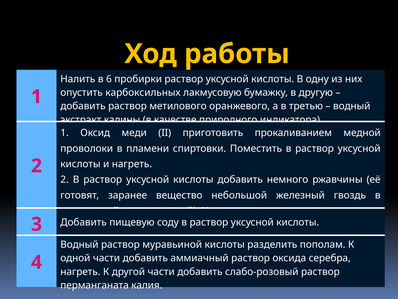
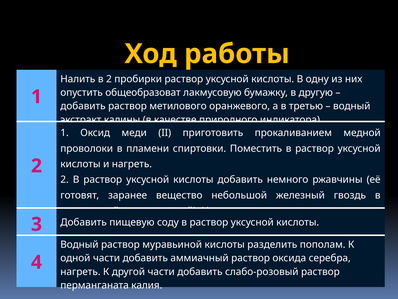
в 6: 6 -> 2 (109, 79)
карбоксильных: карбоксильных -> общеобразоват (143, 92)
